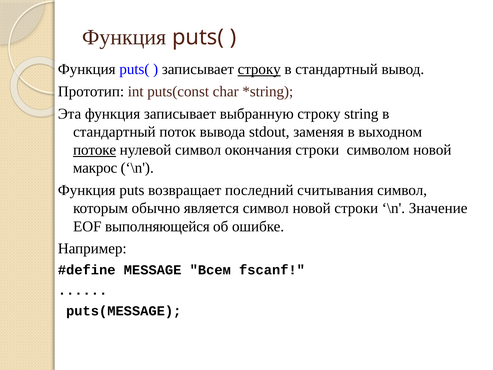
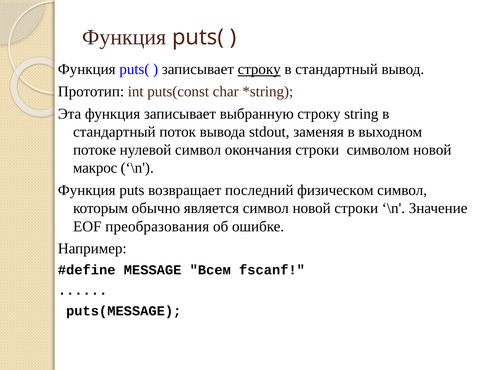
потоке underline: present -> none (95, 150)
считывания: считывания -> физическом (335, 190)
выполняющейся: выполняющейся -> преобразования (157, 226)
